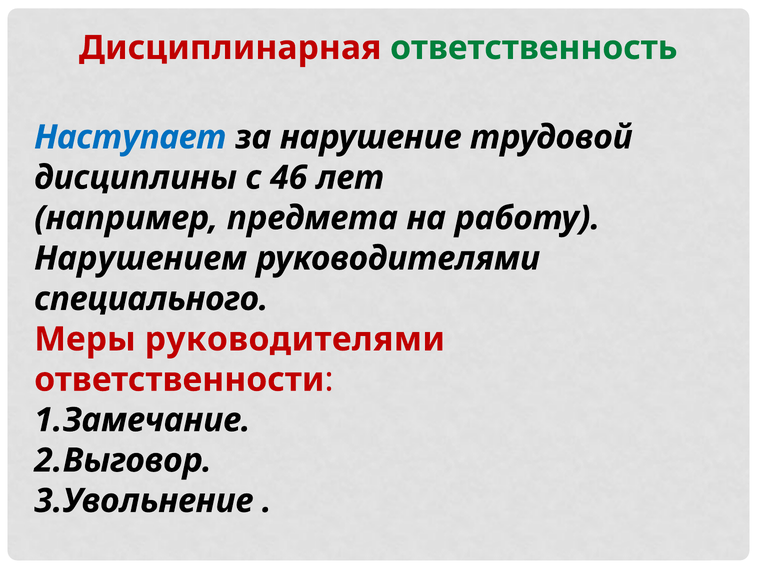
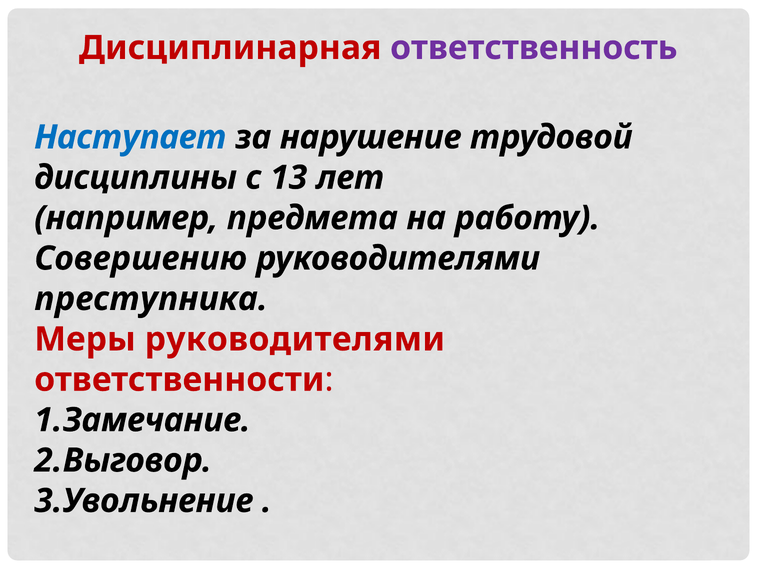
ответственность colour: green -> purple (534, 48)
46: 46 -> 13 (289, 178)
Нарушением: Нарушением -> Совершению (141, 258)
специального: специального -> преступника (151, 299)
